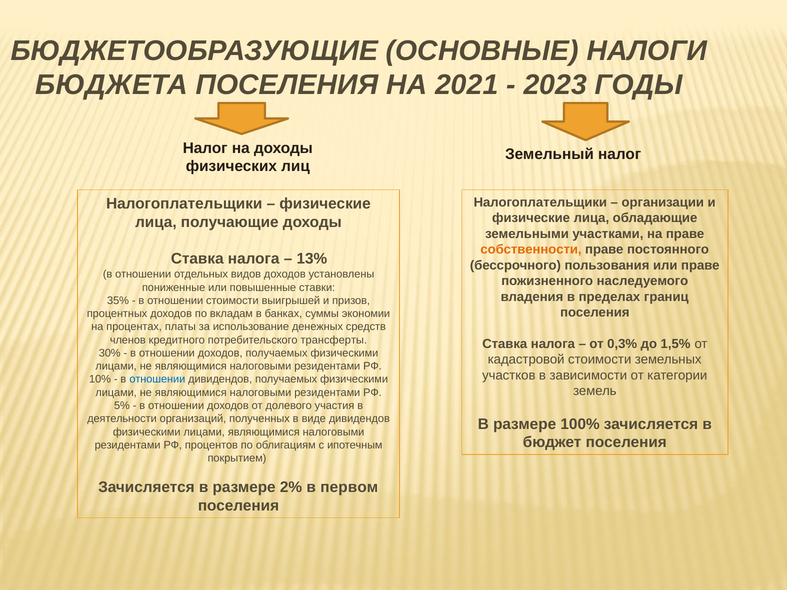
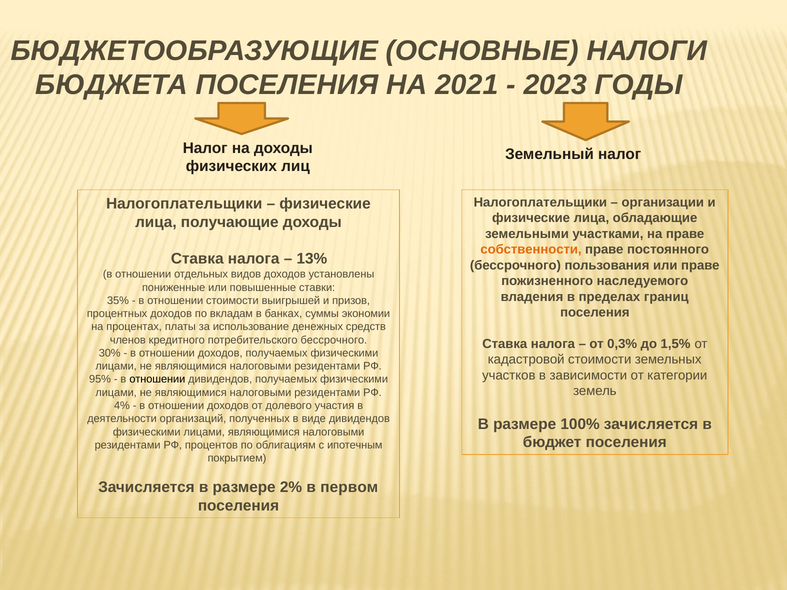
потребительского трансферты: трансферты -> бессрочного (334, 340)
10%: 10% -> 95% (100, 380)
отношении colour: blue -> black (157, 380)
5%: 5% -> 4% (122, 406)
